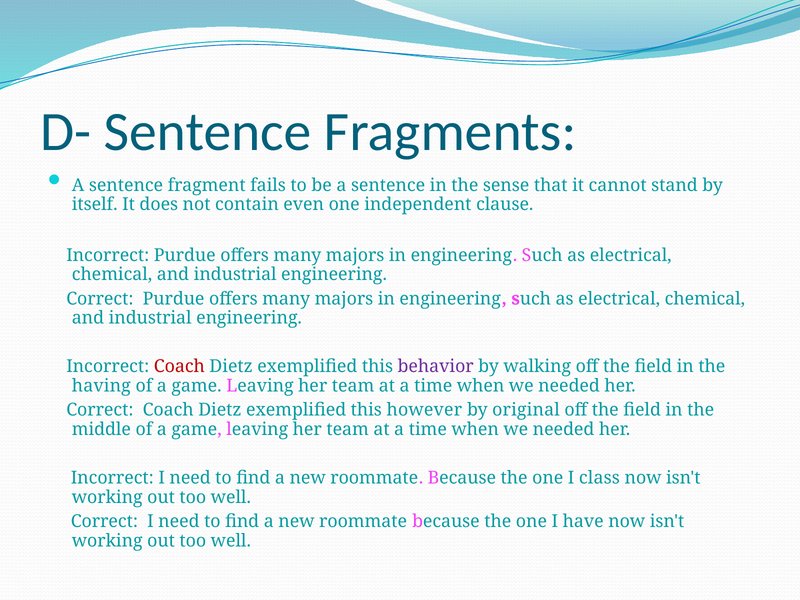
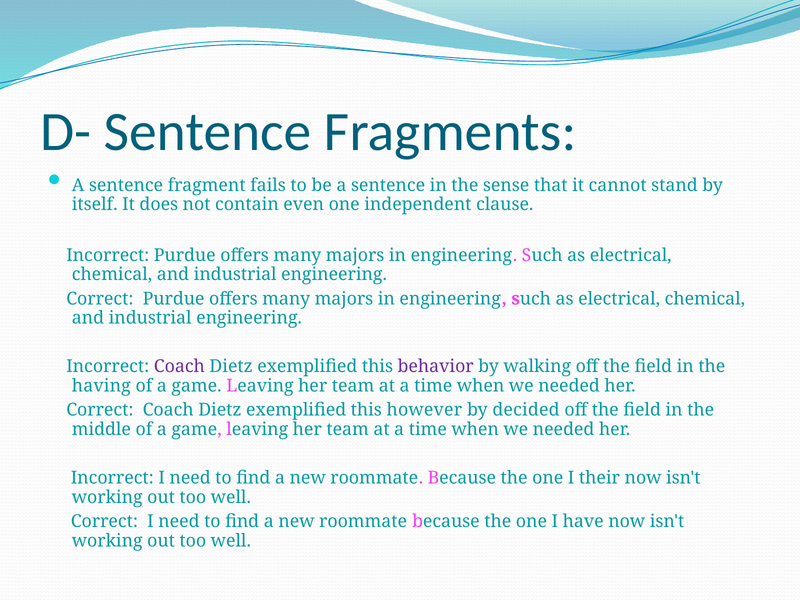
Coach colour: red -> purple (179, 367)
original: original -> decided (526, 410)
class: class -> their (599, 478)
